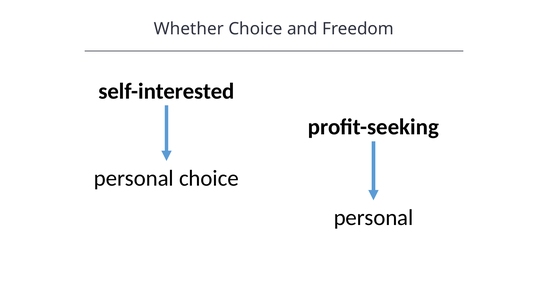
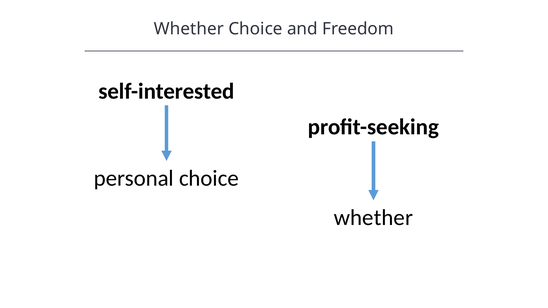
personal: personal -> whether (373, 218)
